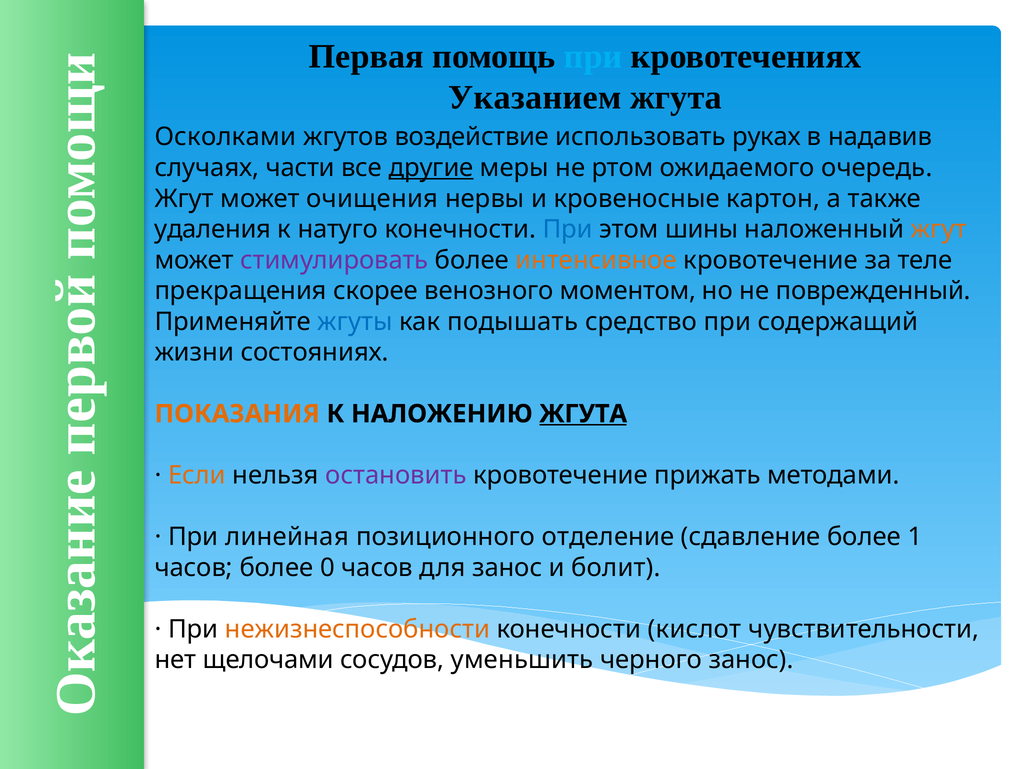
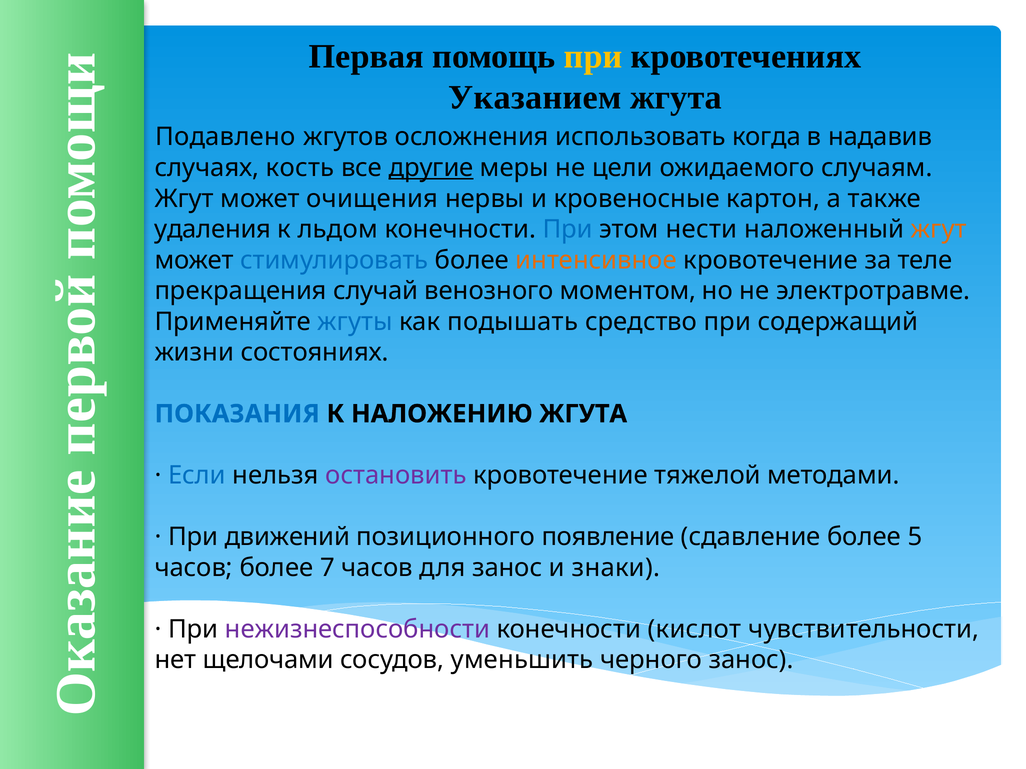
при colour: light blue -> yellow (593, 57)
Осколками: Осколками -> Подавлено (225, 137)
воздействие: воздействие -> осложнения (472, 137)
руках: руках -> когда (766, 137)
части: части -> кость (300, 168)
ртом: ртом -> цели (622, 168)
очередь: очередь -> случаям (877, 168)
натуго: натуго -> льдом (338, 229)
шины: шины -> нести (701, 229)
стимулировать colour: purple -> blue (334, 260)
скорее: скорее -> случай (376, 291)
поврежденный: поврежденный -> электротравме (873, 291)
ПОКАЗАНИЯ colour: orange -> blue (237, 414)
ЖГУТА underline: present -> none (583, 414)
Если colour: orange -> blue (197, 476)
прижать: прижать -> тяжелой (708, 476)
линейная: линейная -> движений (287, 537)
отделение: отделение -> появление (608, 537)
1: 1 -> 5 (915, 537)
0: 0 -> 7 (327, 568)
болит: болит -> знаки (616, 568)
нежизнеспособности colour: orange -> purple (357, 630)
